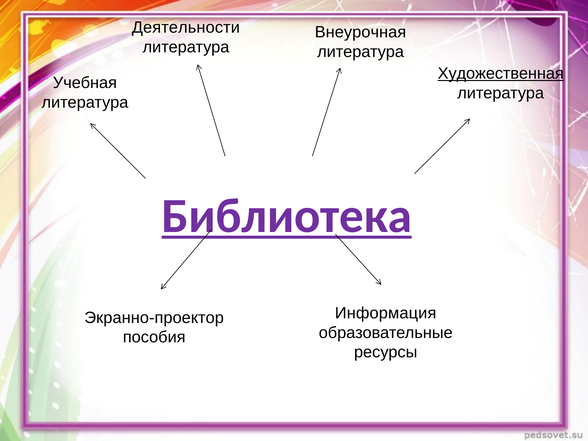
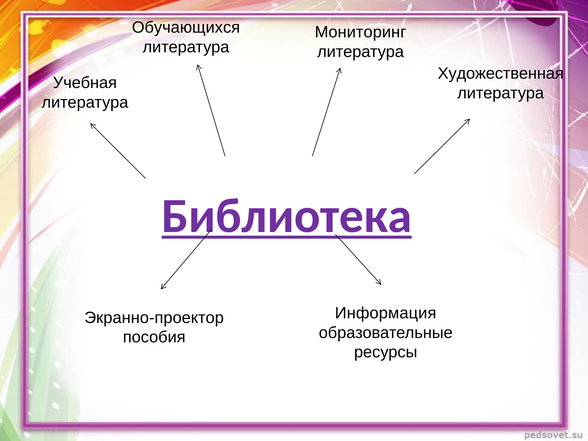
Деятельности: Деятельности -> Обучающихся (186, 28)
Внеурочная: Внеурочная -> Мониторинг (360, 32)
Художественная underline: present -> none (501, 74)
